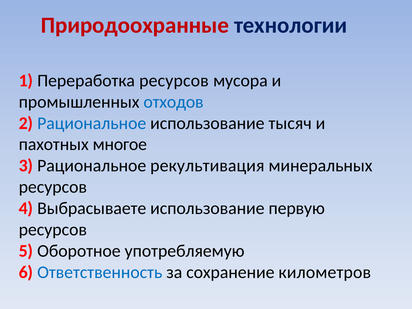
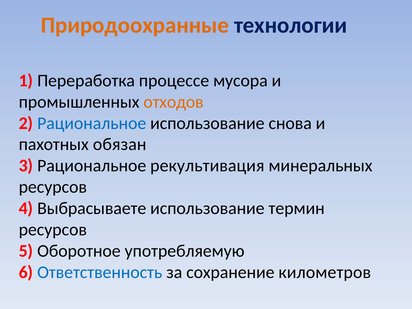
Природоохранные colour: red -> orange (135, 25)
Переработка ресурсов: ресурсов -> процессе (174, 81)
отходов colour: blue -> orange (174, 102)
тысяч: тысяч -> снова (290, 123)
многое: многое -> обязан (120, 144)
первую: первую -> термин (297, 208)
